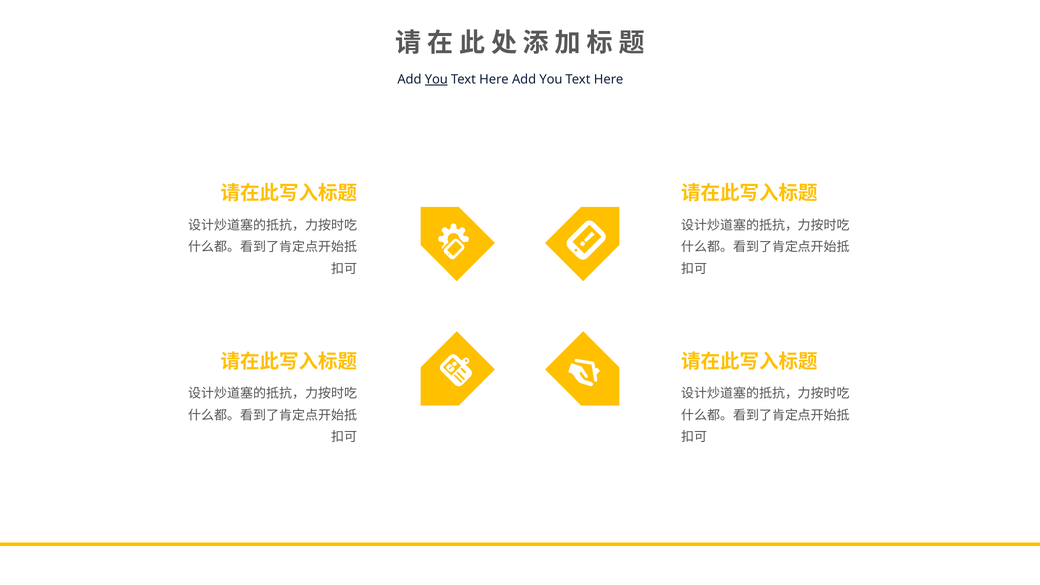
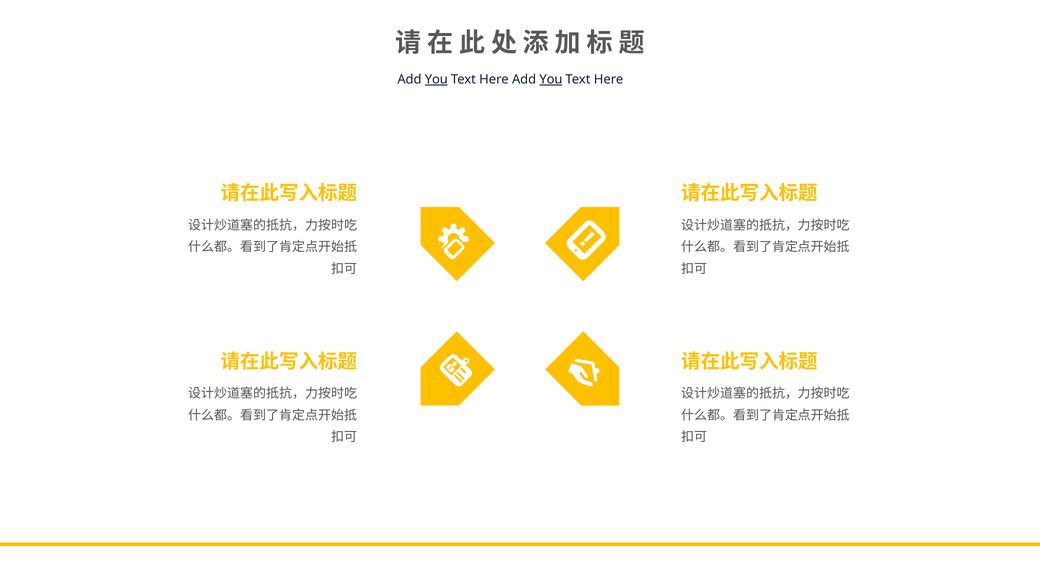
You underline: none -> present (551, 79)
